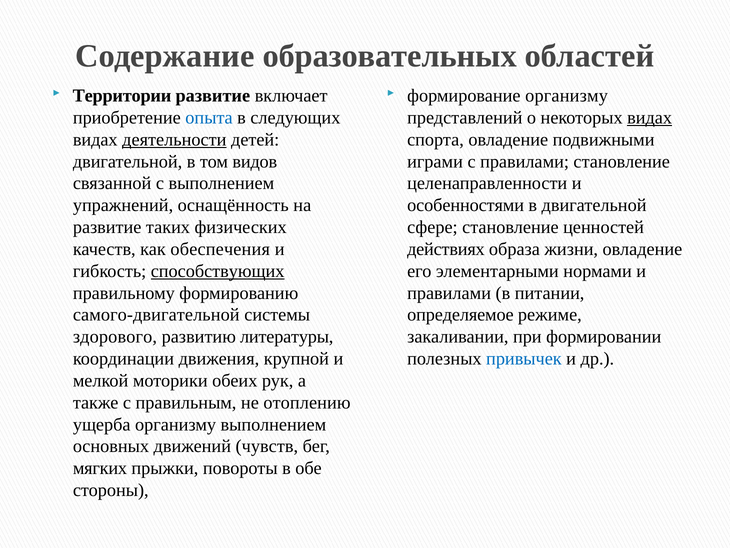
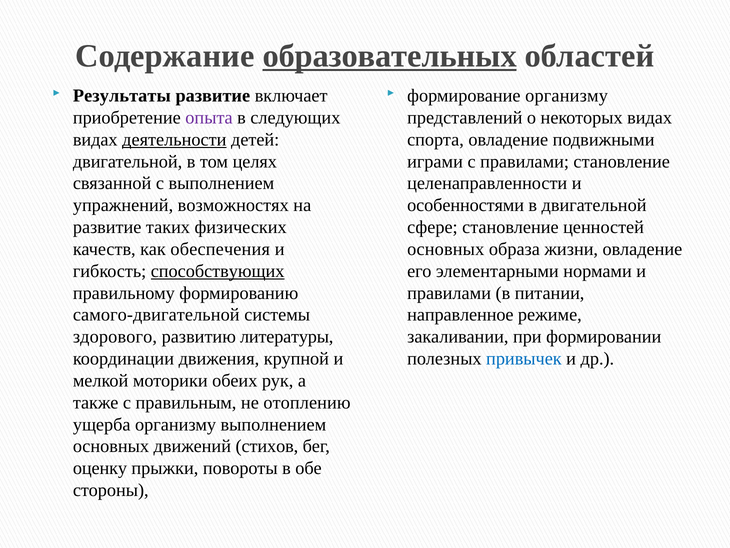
образовательных underline: none -> present (390, 56)
Территории: Территории -> Результаты (122, 96)
опыта colour: blue -> purple (209, 118)
видах underline: present -> none (650, 118)
видов: видов -> целях (255, 161)
оснащённость: оснащённость -> возможностях (233, 205)
действиях: действиях -> основных (446, 249)
определяемое: определяемое -> направленное (460, 315)
чувств: чувств -> стихов (267, 446)
мягких: мягких -> оценку (100, 468)
